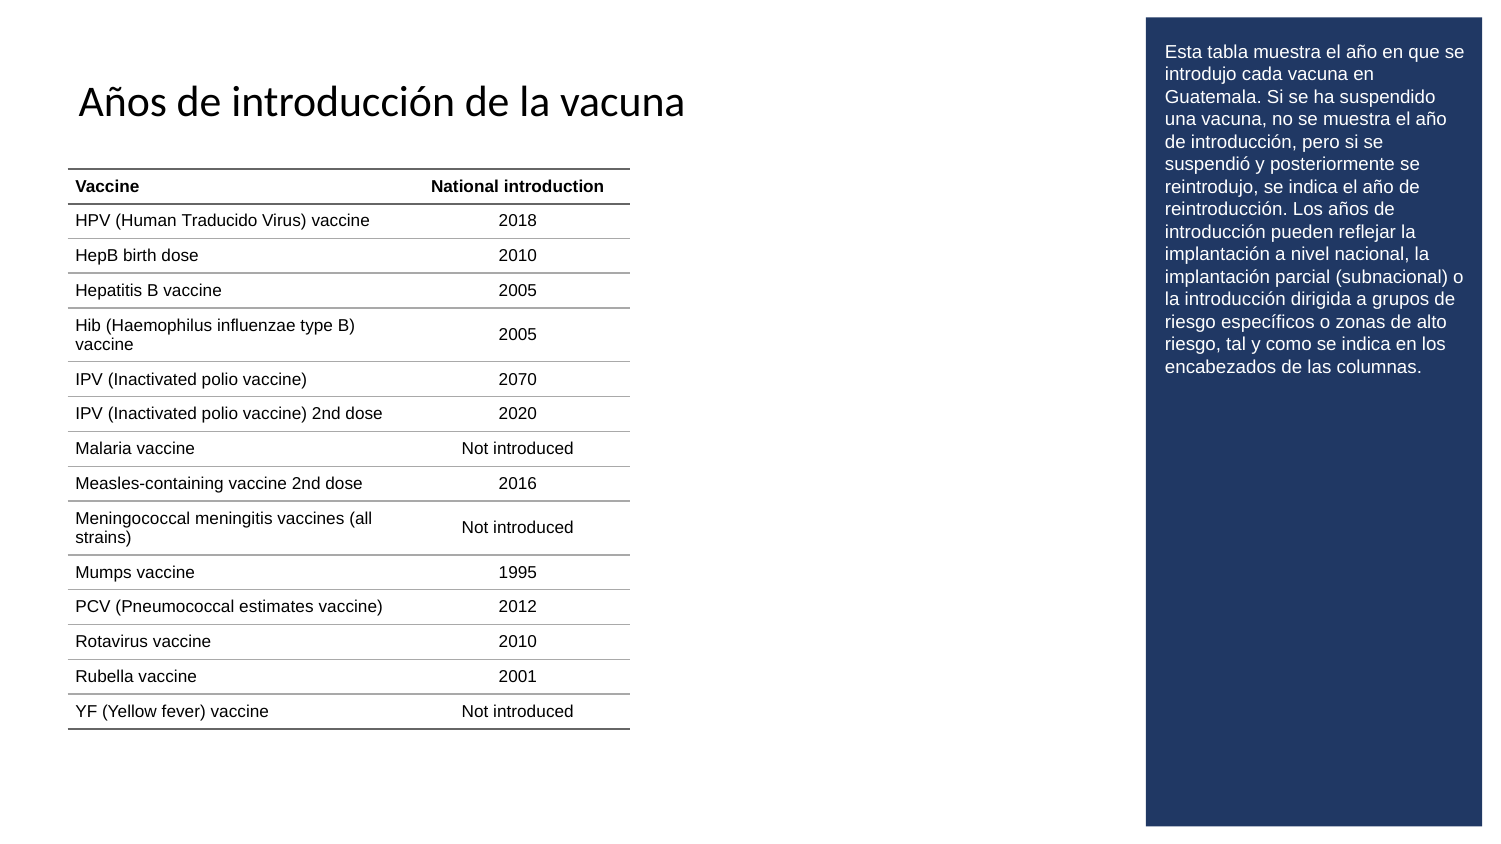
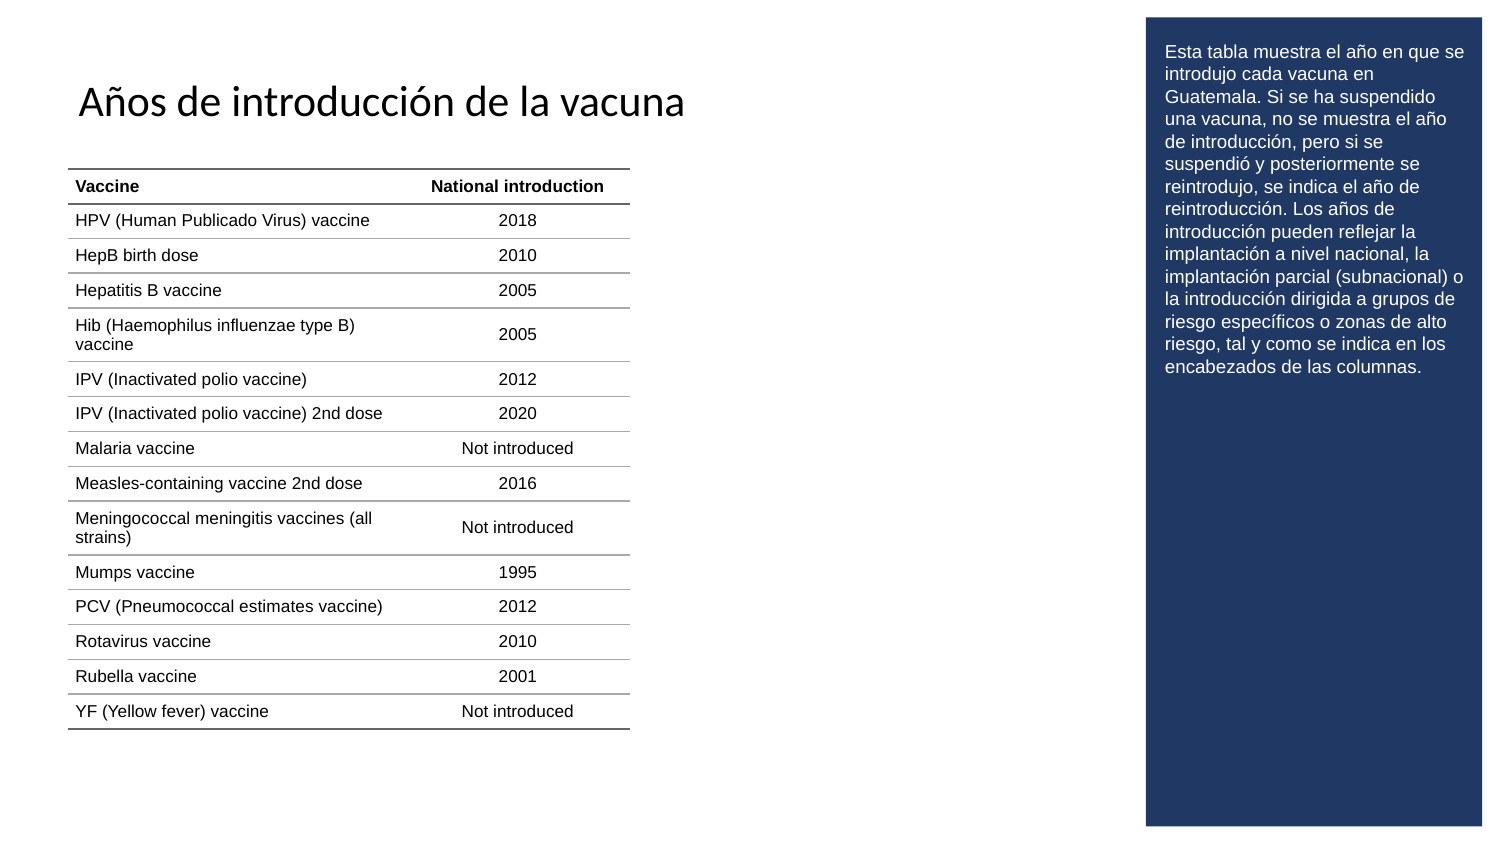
Traducido: Traducido -> Publicado (219, 221)
polio vaccine 2070: 2070 -> 2012 (518, 380)
